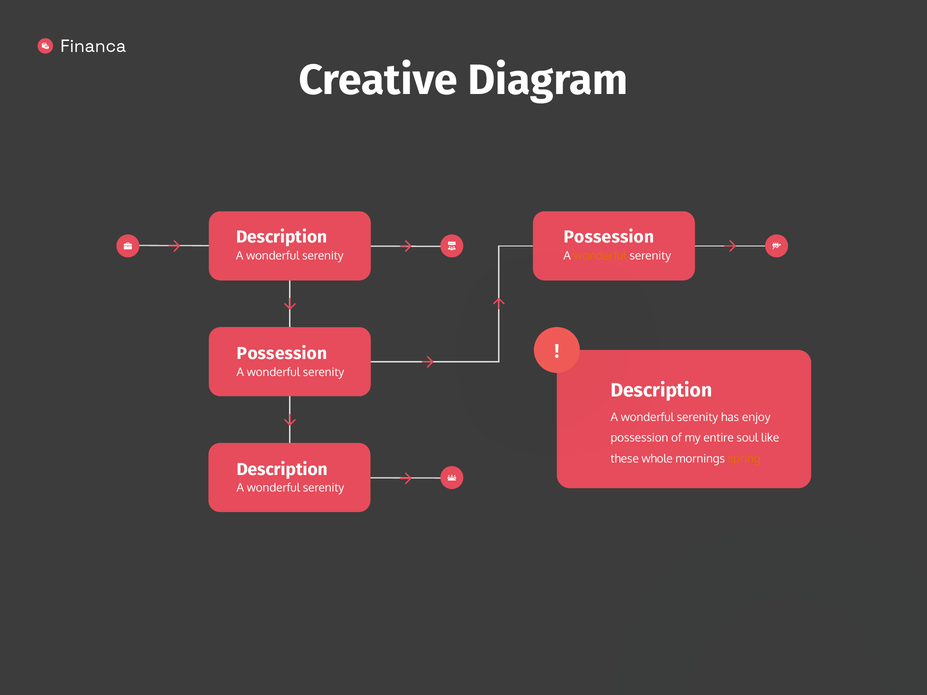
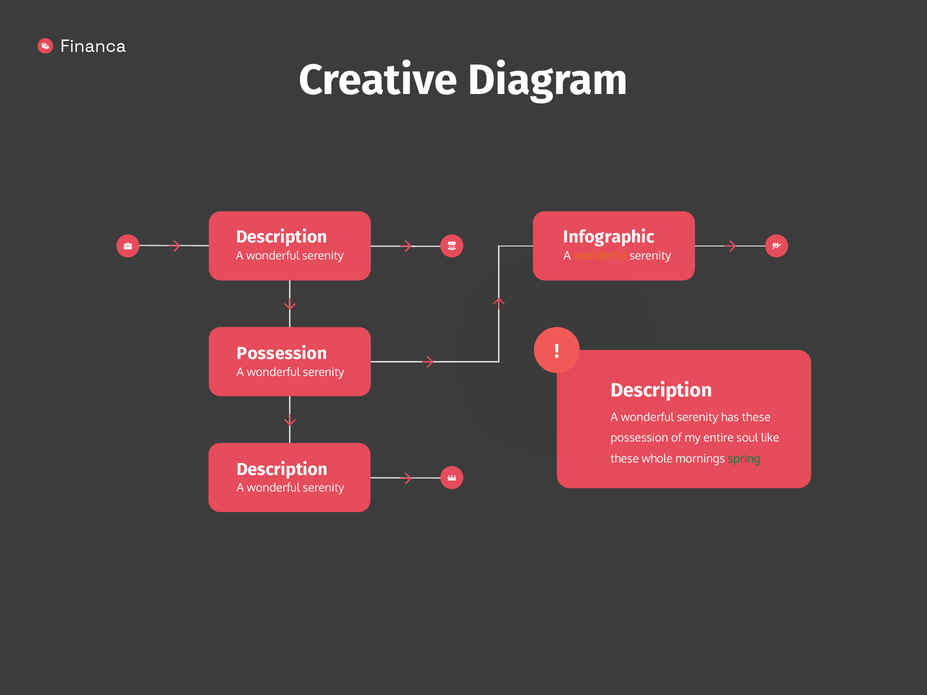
Possession: Possession -> Infographic (609, 237)
has enjoy: enjoy -> these (756, 417)
spring colour: orange -> green (744, 459)
